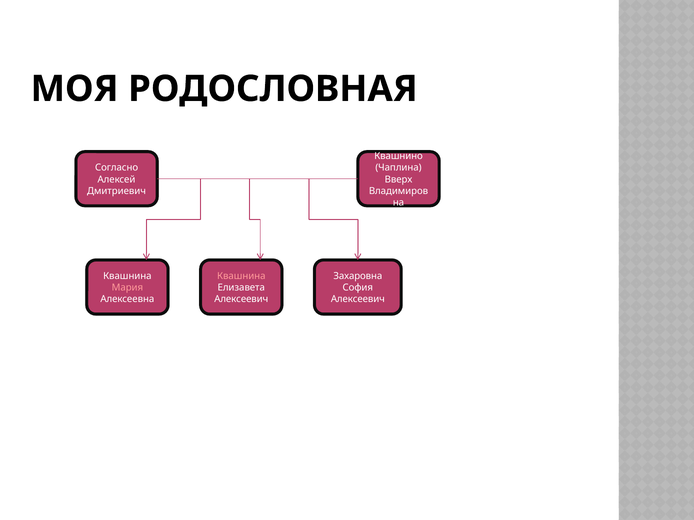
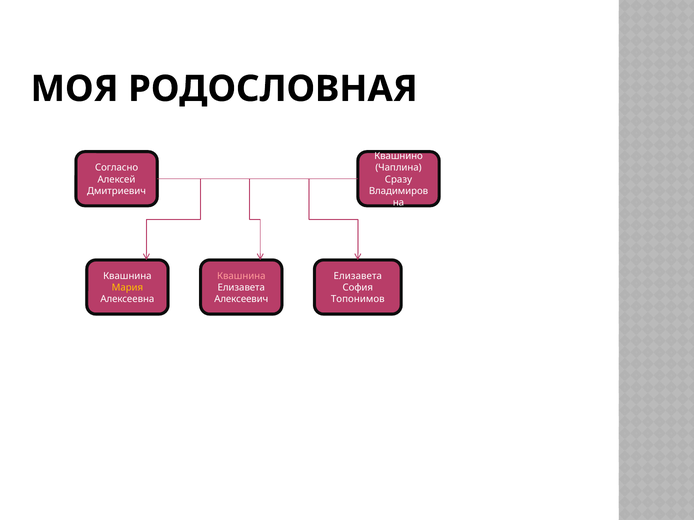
Вверх: Вверх -> Сразу (398, 180)
Захаровна: Захаровна -> Елизавета (358, 276)
Мария colour: pink -> yellow (127, 288)
Алексеевич: Алексеевич -> Топонимов (358, 300)
